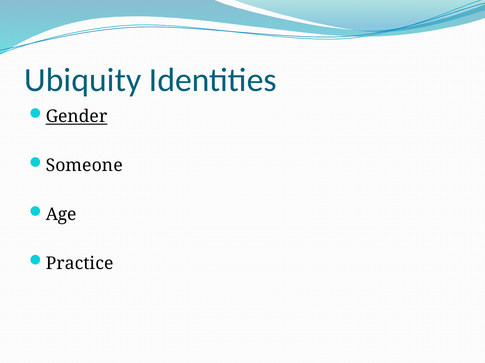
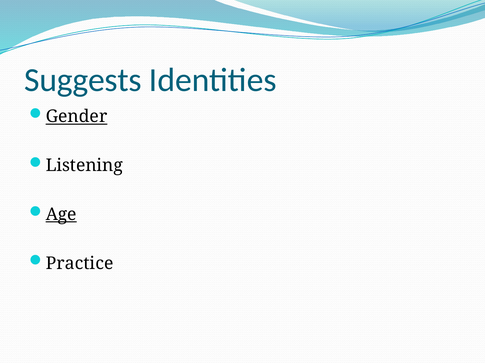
Ubiquity: Ubiquity -> Suggests (83, 80)
Someone: Someone -> Listening (84, 166)
Age underline: none -> present (61, 215)
